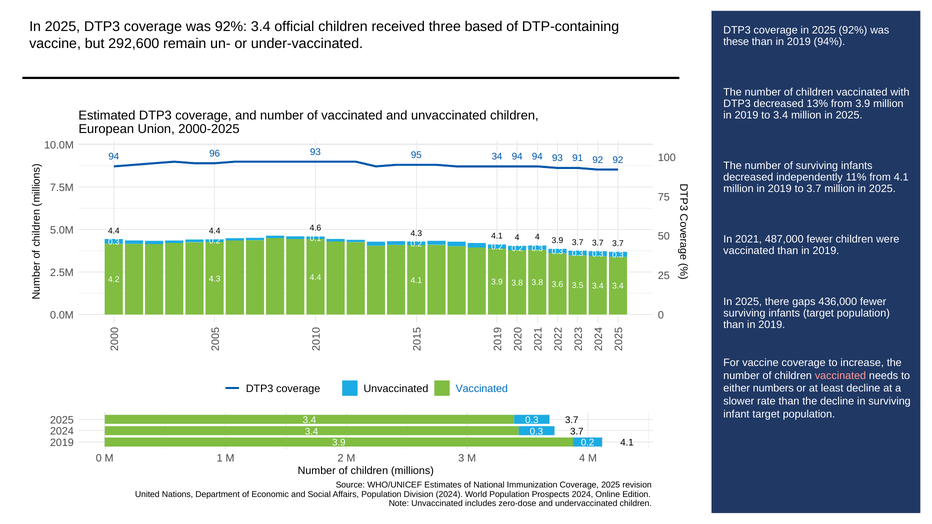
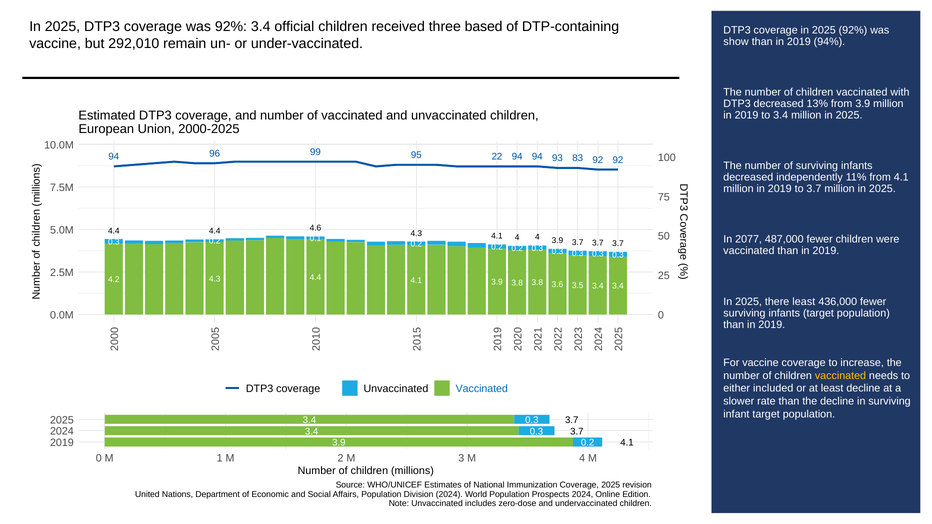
these: these -> show (736, 42)
292,600: 292,600 -> 292,010 (134, 44)
96 93: 93 -> 99 (315, 152)
34: 34 -> 22 (497, 157)
91: 91 -> 83 (578, 158)
2021: 2021 -> 2077 (749, 240)
there gaps: gaps -> least (804, 302)
vaccinated colour: pink -> yellow (840, 376)
numbers: numbers -> included (773, 389)
